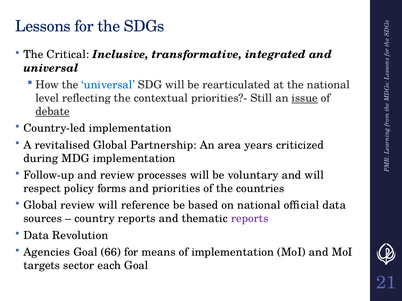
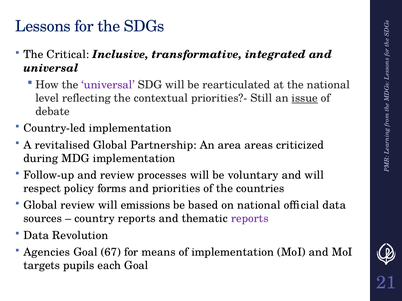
universal colour: blue -> purple (108, 85)
debate underline: present -> none (53, 112)
years: years -> areas (259, 145)
reference: reference -> emissions (145, 206)
66: 66 -> 67 (111, 252)
sector: sector -> pupils (79, 266)
